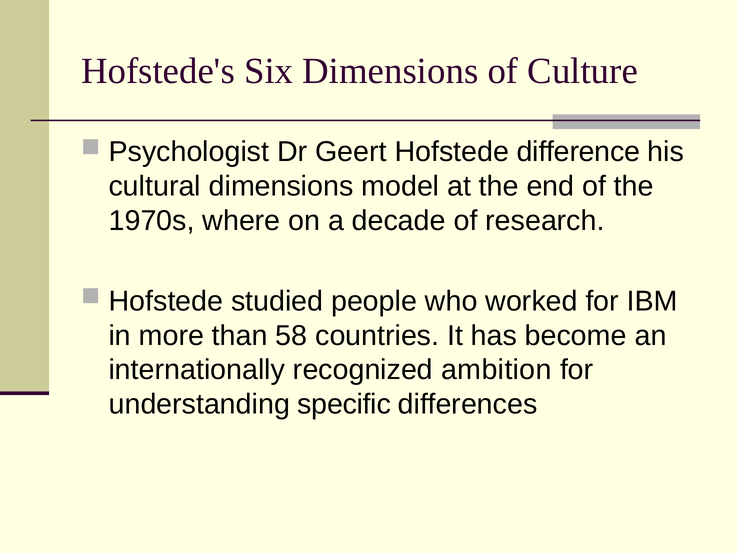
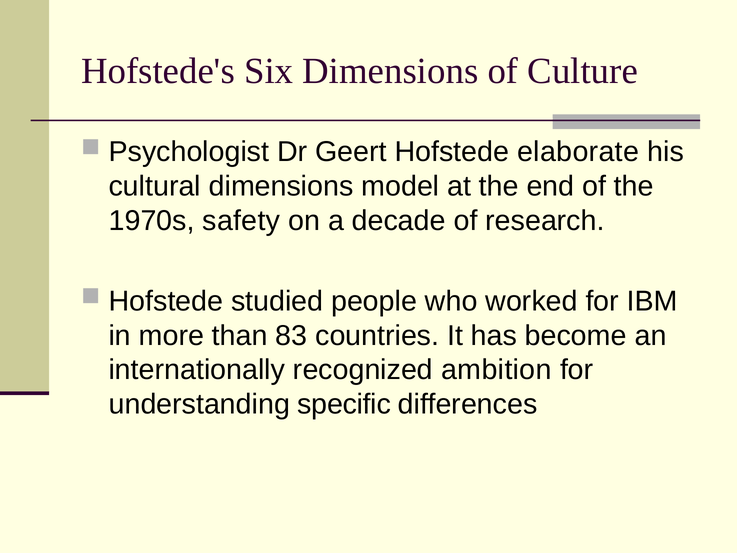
difference: difference -> elaborate (578, 152)
where: where -> safety (241, 221)
58: 58 -> 83 (291, 335)
